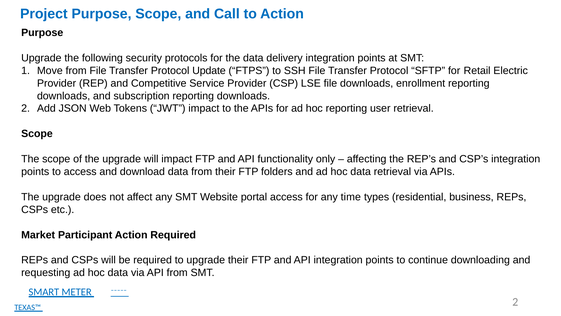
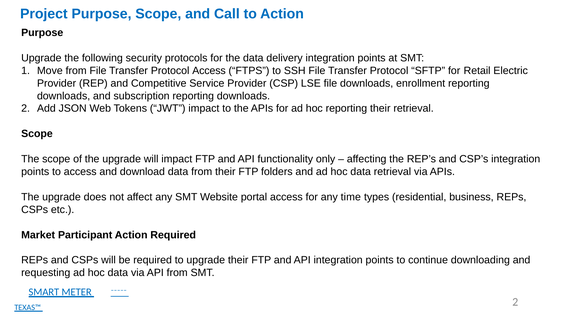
Protocol Update: Update -> Access (209, 70)
reporting user: user -> their (380, 108)
